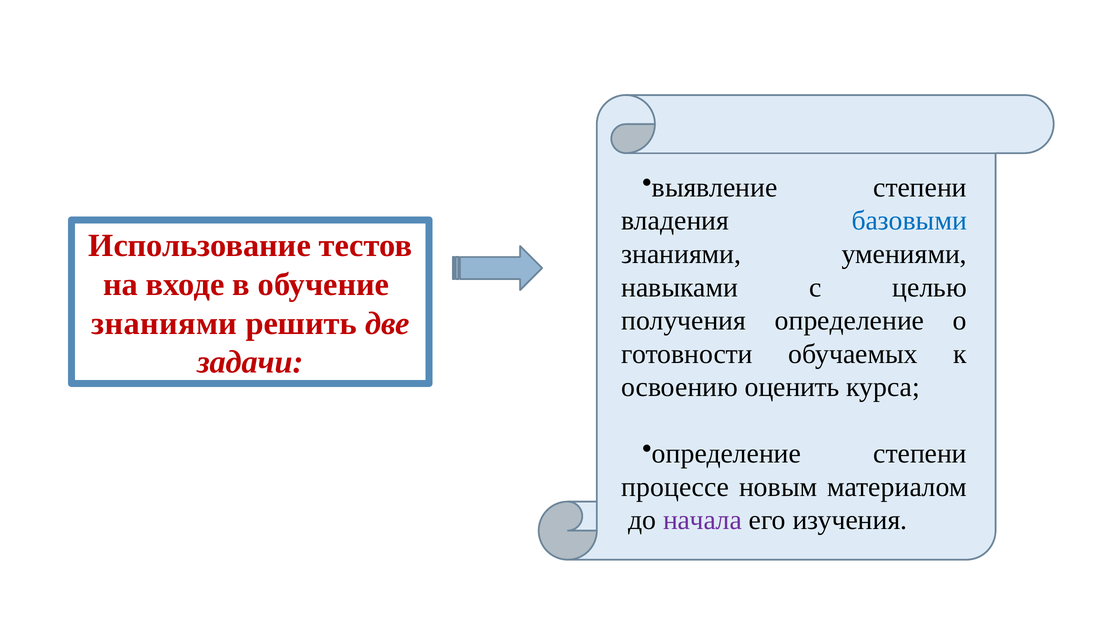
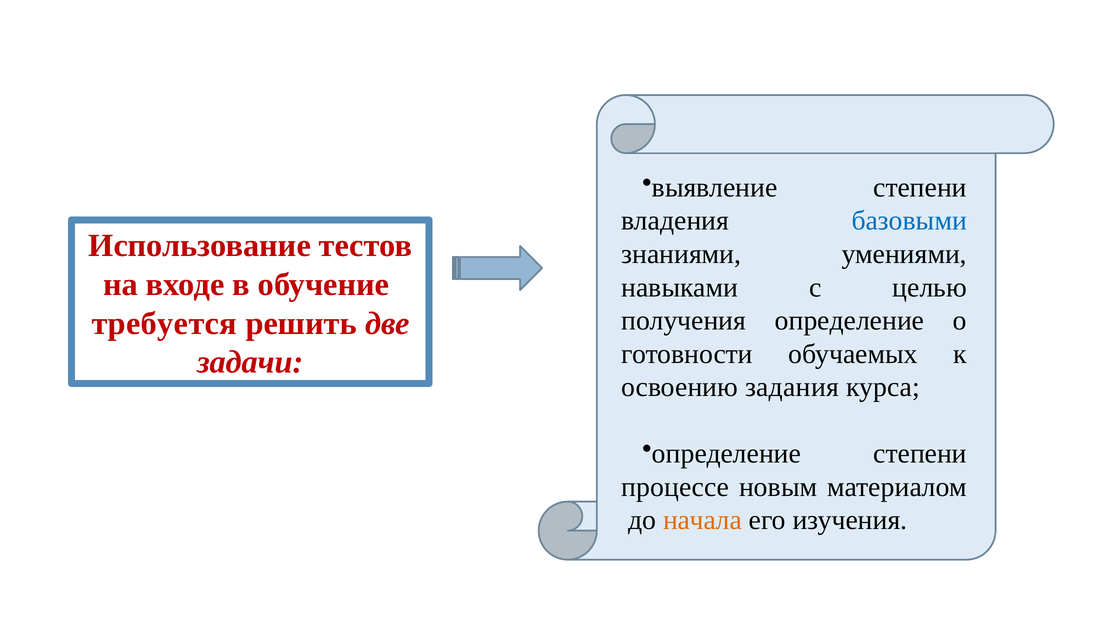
знаниями: знаниями -> требуется (164, 324)
оценить: оценить -> задания (792, 387)
начала colour: purple -> orange (703, 521)
